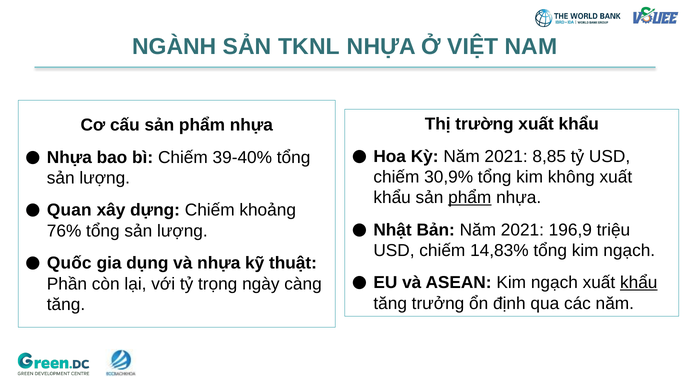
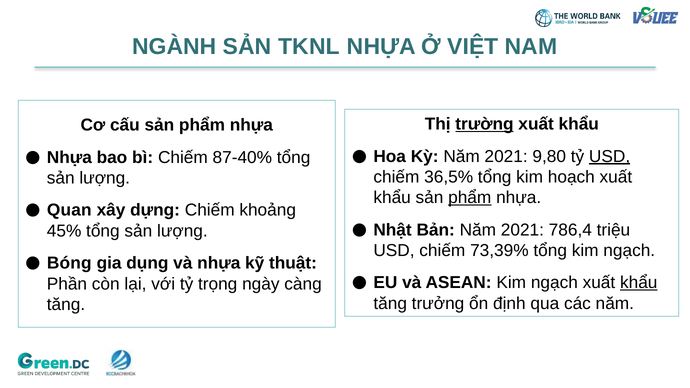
trường underline: none -> present (484, 124)
8,85: 8,85 -> 9,80 (549, 156)
USD underline: none -> present (610, 156)
39-40%: 39-40% -> 87-40% (242, 157)
30,9%: 30,9% -> 36,5% (449, 177)
không: không -> hoạch (571, 177)
196,9: 196,9 -> 786,4 (570, 230)
76%: 76% -> 45% (64, 231)
14,83%: 14,83% -> 73,39% (499, 251)
Quốc: Quốc -> Bóng (69, 263)
